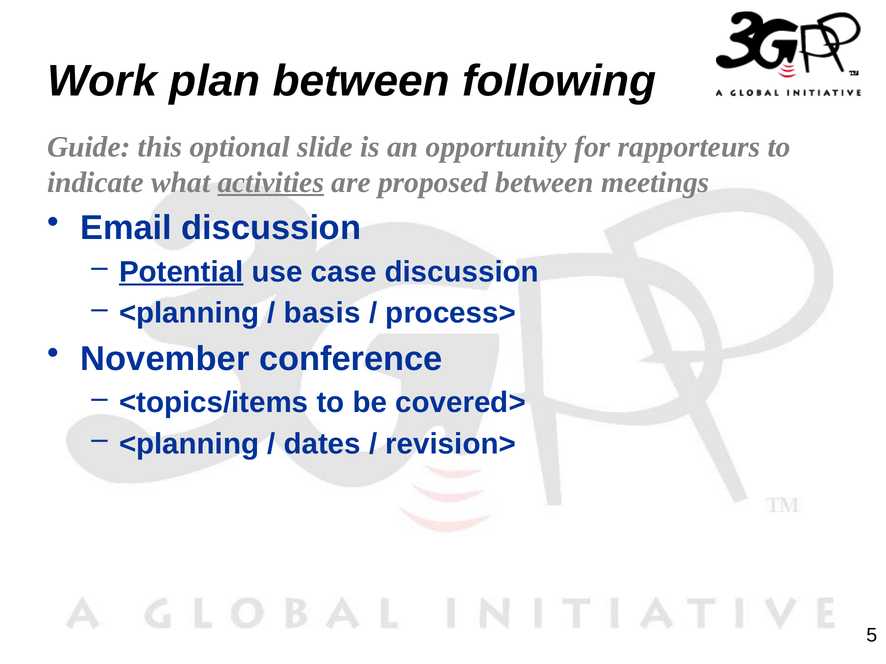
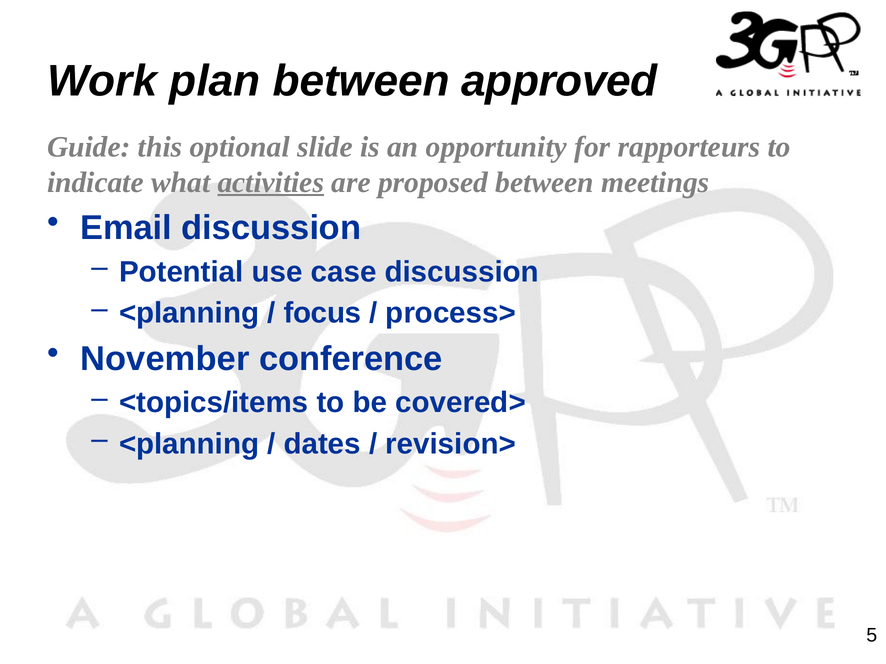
following: following -> approved (559, 81)
Potential underline: present -> none (181, 272)
basis: basis -> focus (322, 313)
